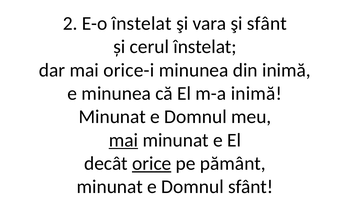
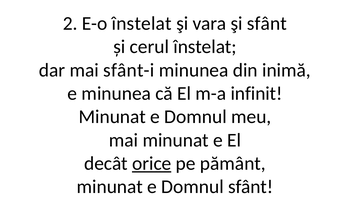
orice-i: orice-i -> sfânt-i (129, 70)
m-a inimă: inimă -> infinit (257, 93)
mai underline: present -> none (123, 140)
